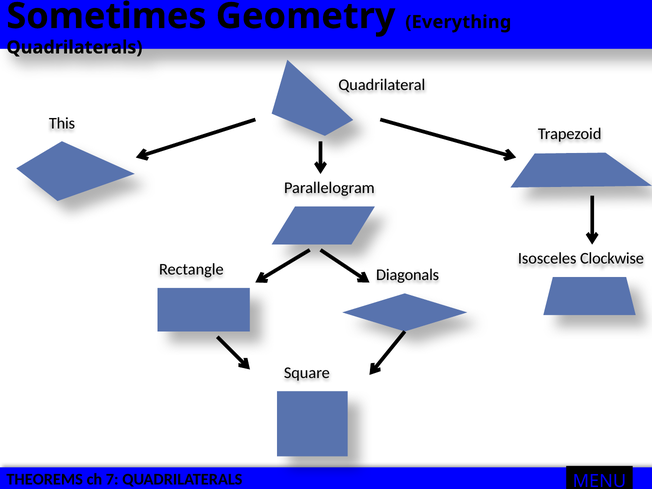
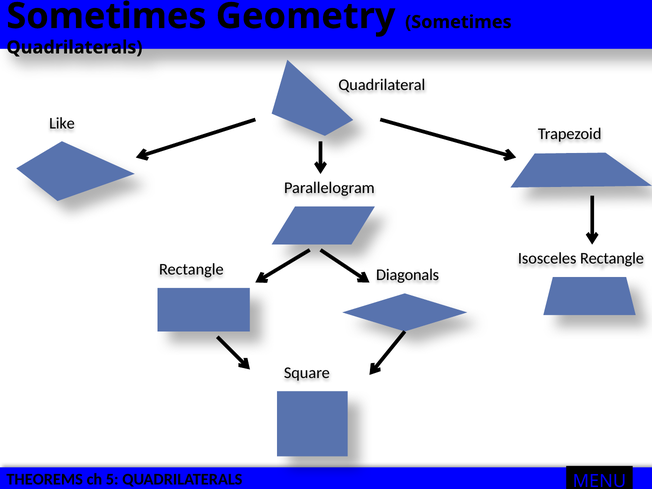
Geometry Everything: Everything -> Sometimes (458, 22)
This: This -> Like (62, 124)
Isosceles Clockwise: Clockwise -> Rectangle (612, 259)
7: 7 -> 5 (112, 479)
